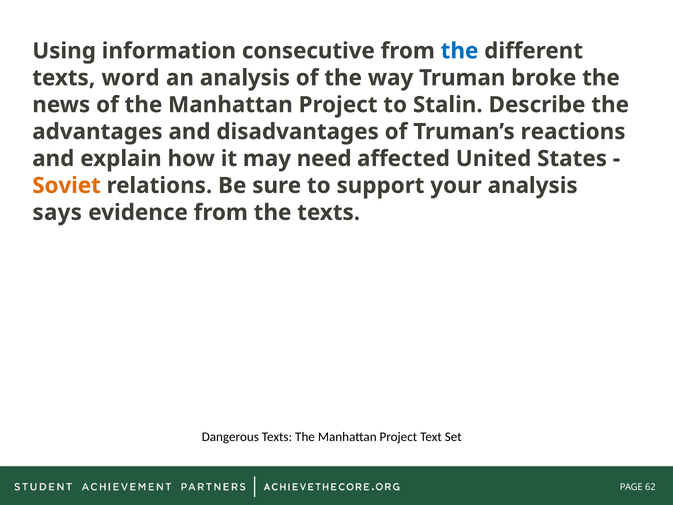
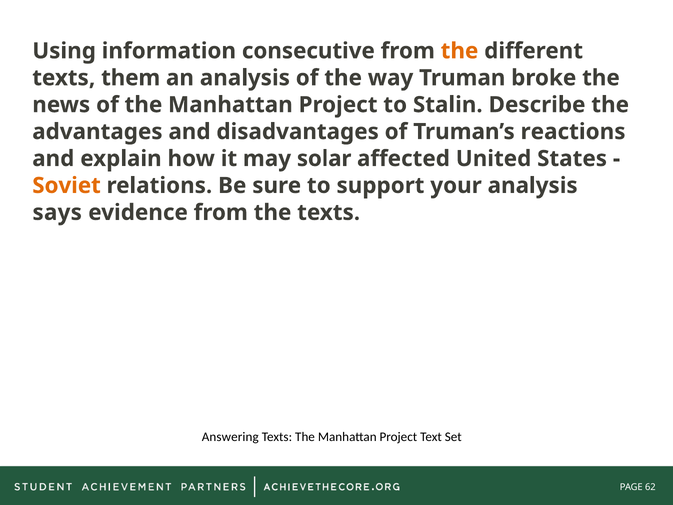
the colour: blue -> orange (460, 51)
word: word -> them (131, 78)
need: need -> solar (324, 159)
Dangerous: Dangerous -> Answering (230, 437)
